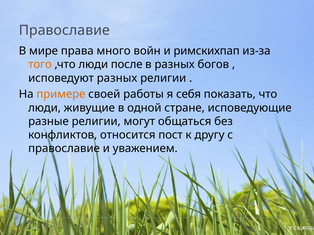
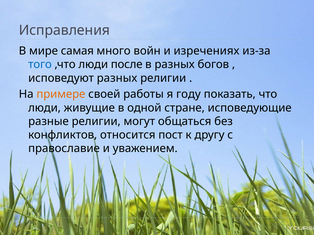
Православие: Православие -> Исправления (64, 30)
права: права -> самая (77, 51)
римскихпап: римскихпап -> изречениях (206, 51)
того colour: orange -> blue (40, 65)
себя: себя -> году (188, 94)
